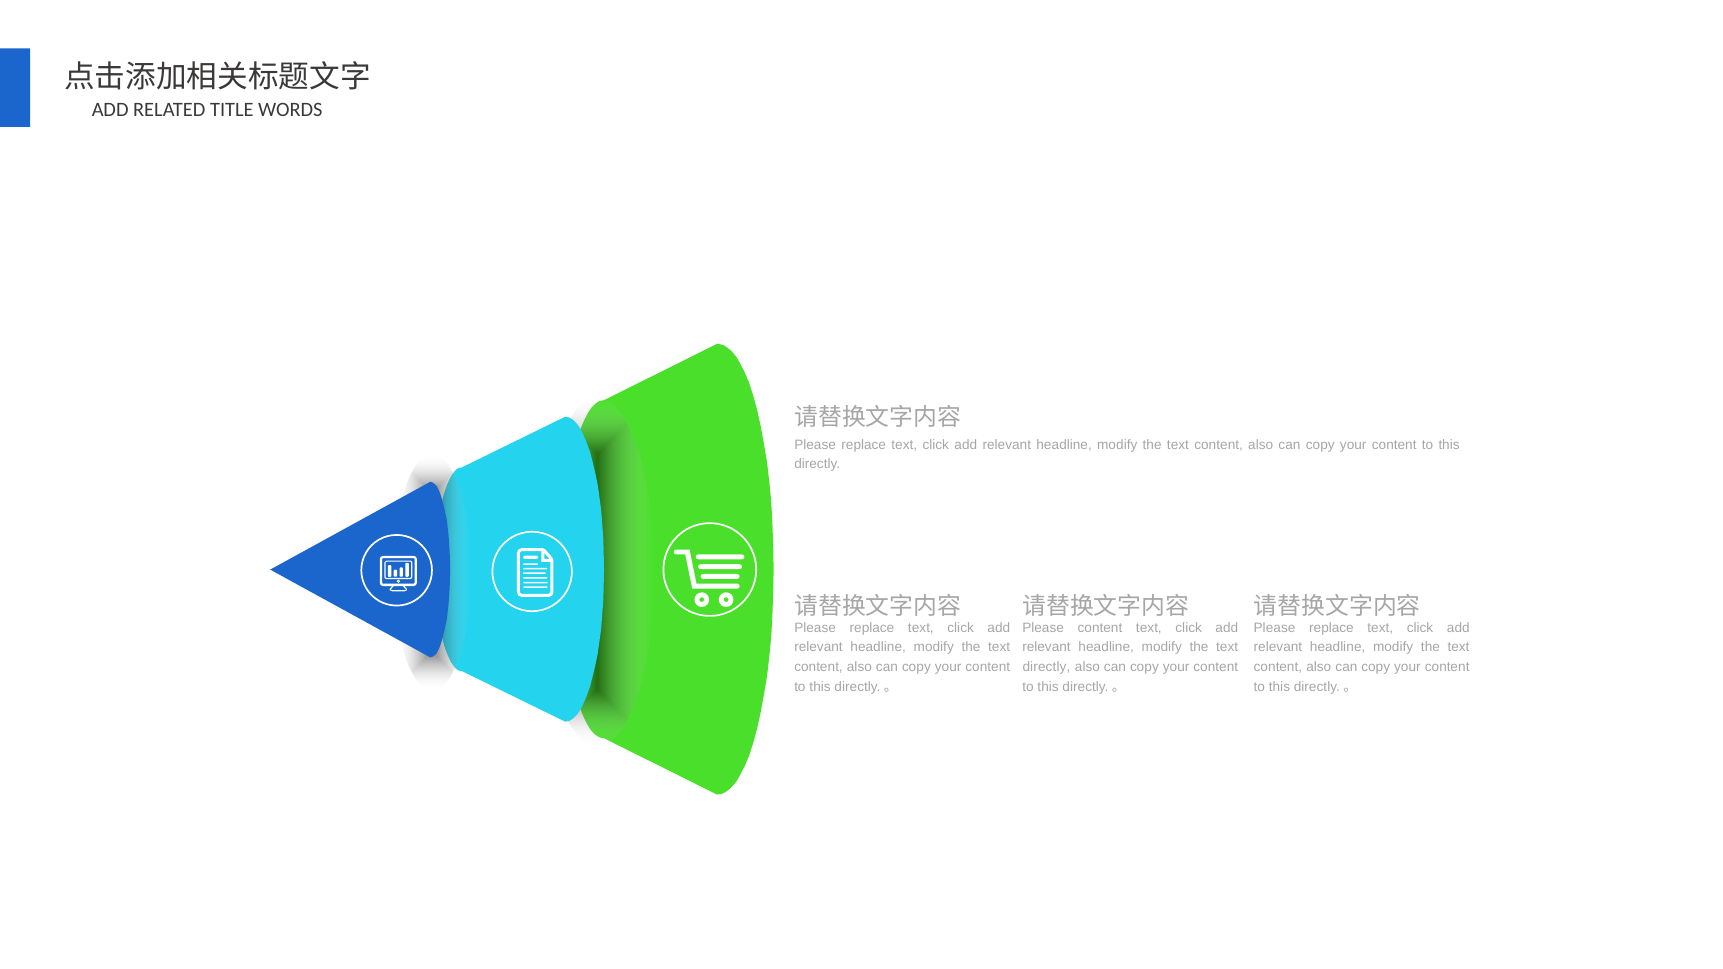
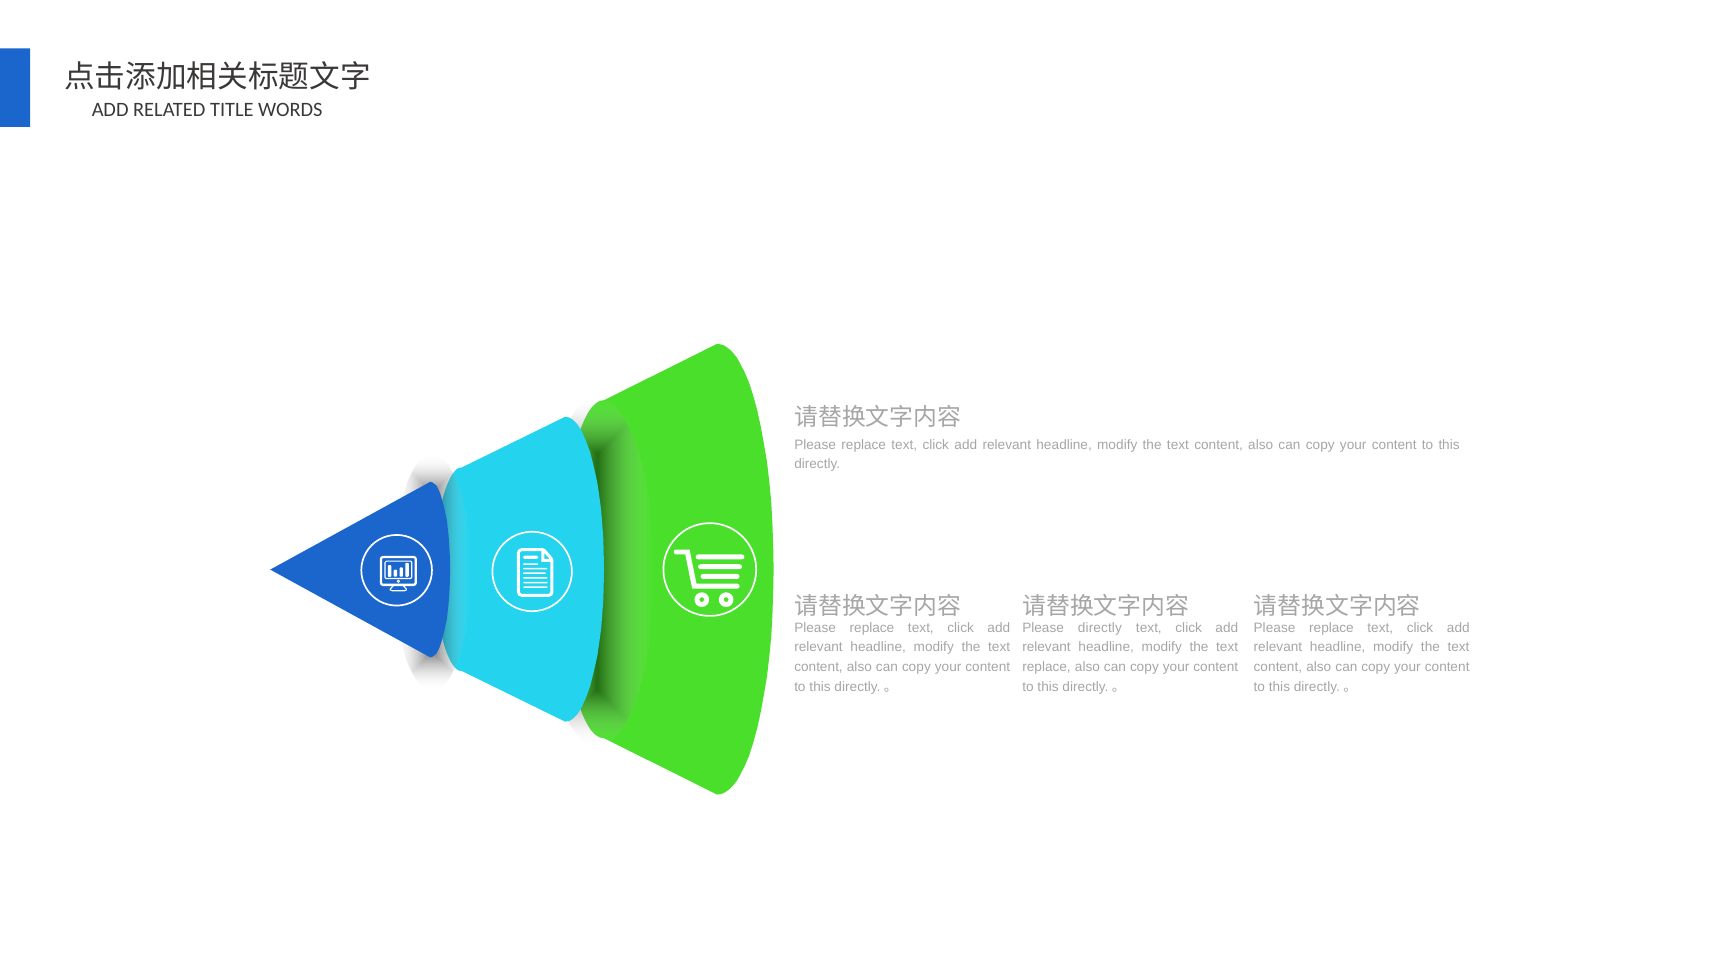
Please content: content -> directly (1100, 628)
directly: directly -> replace (1047, 667)
